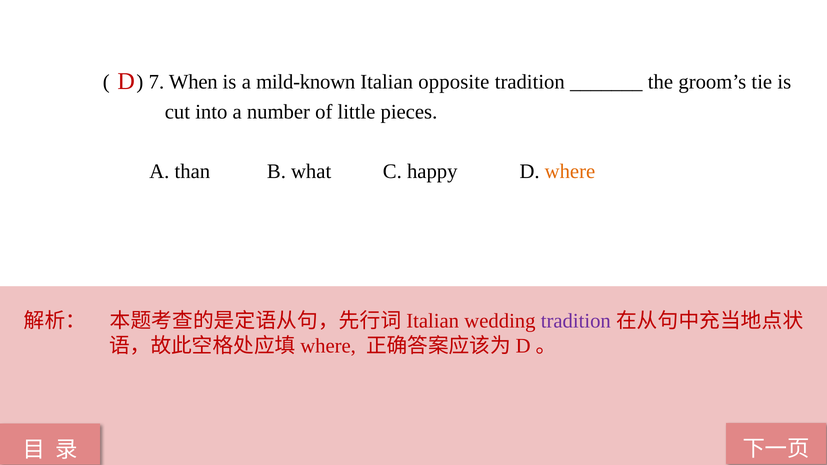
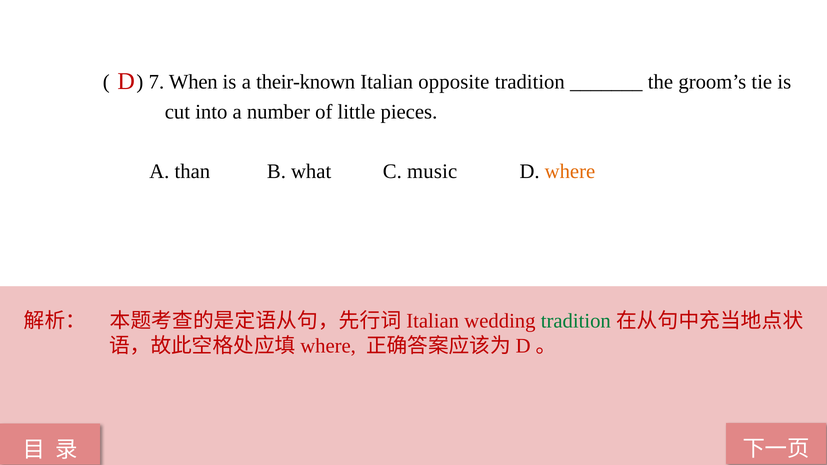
mild-known: mild-known -> their-known (306, 82)
happy: happy -> music (432, 171)
tradition colour: purple -> green (576, 321)
